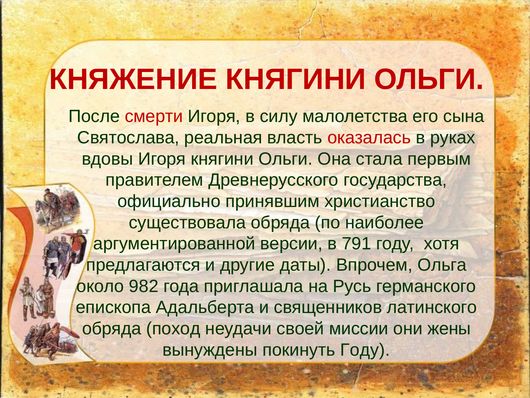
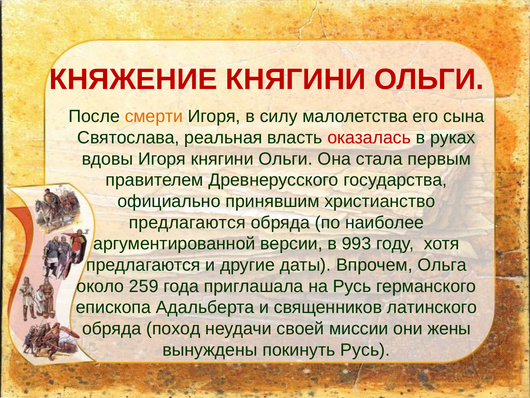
смерти colour: red -> orange (154, 116)
существовала: существовала -> предлагаются (187, 222)
791: 791 -> 993 (357, 243)
982: 982 -> 259 (144, 286)
покинуть Году: Году -> Русь (365, 349)
